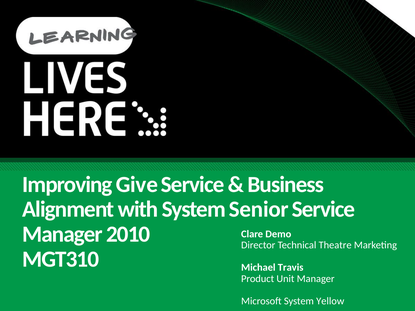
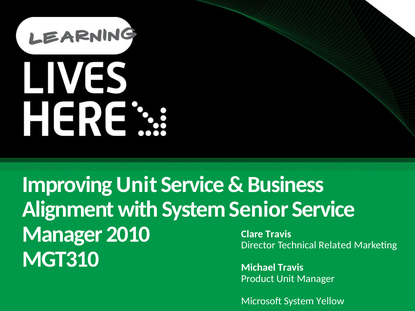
Improving Give: Give -> Unit (137, 185)
Clare Demo: Demo -> Travis (278, 234)
Theatre: Theatre -> Related (335, 245)
